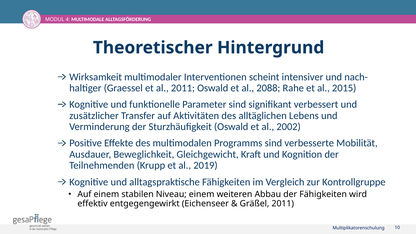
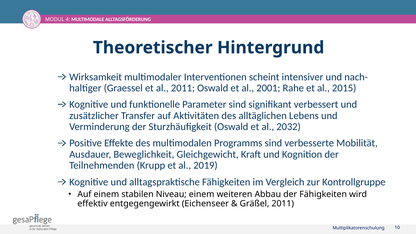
2088: 2088 -> 2001 (268, 88)
2002: 2002 -> 2032 (289, 127)
